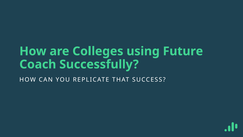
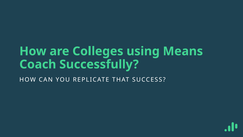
Future: Future -> Means (183, 51)
